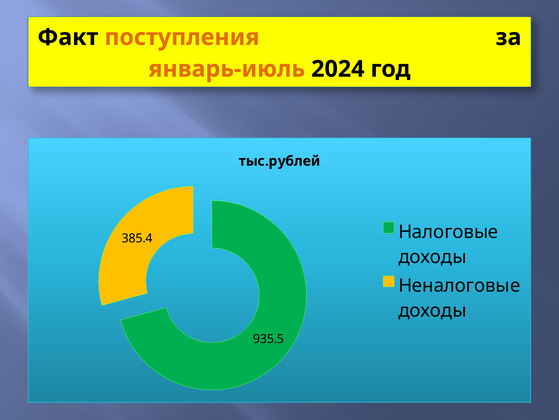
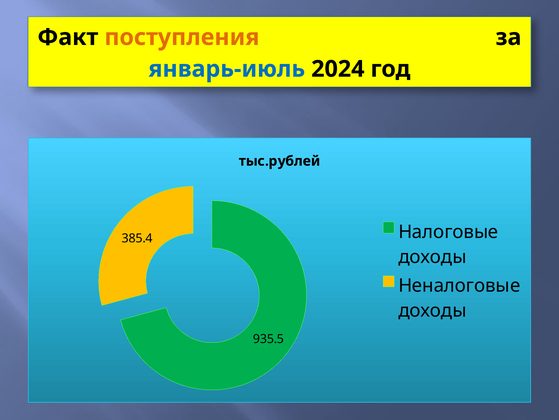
январь-июль colour: orange -> blue (227, 69)
